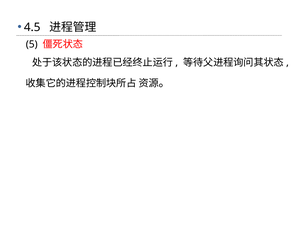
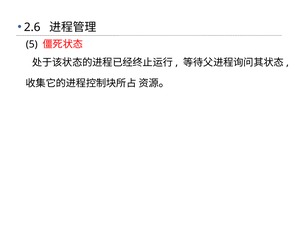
4.5: 4.5 -> 2.6 (32, 27)
